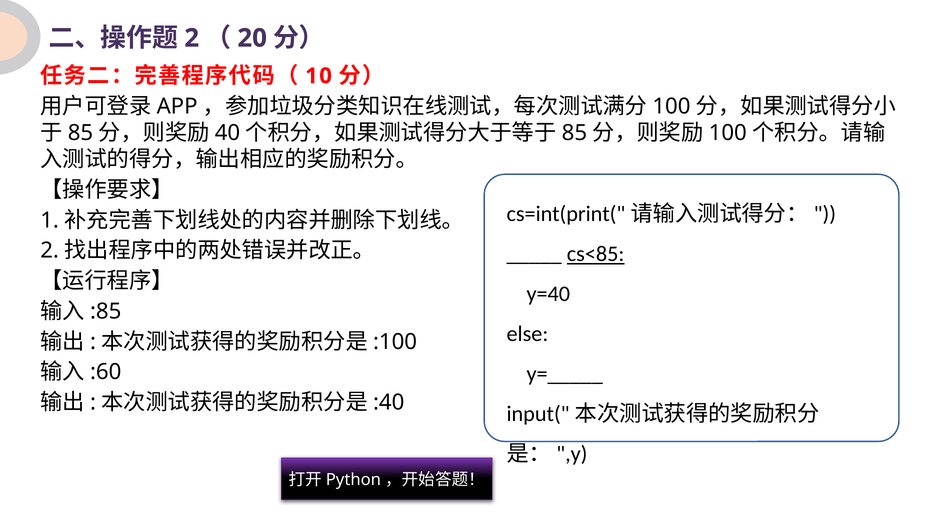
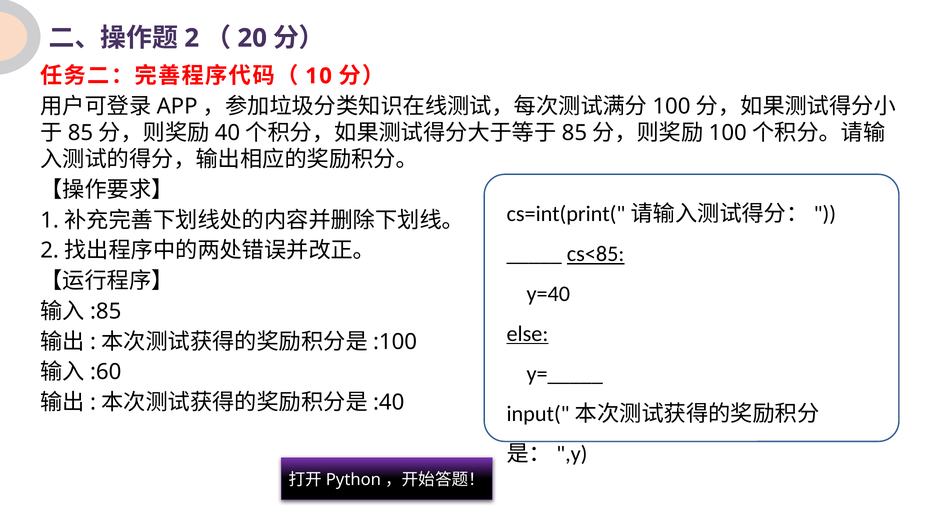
else underline: none -> present (527, 334)
